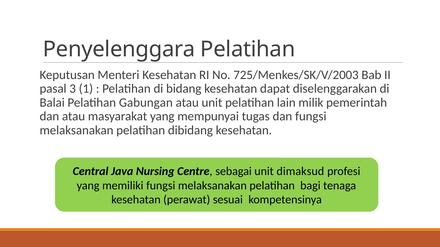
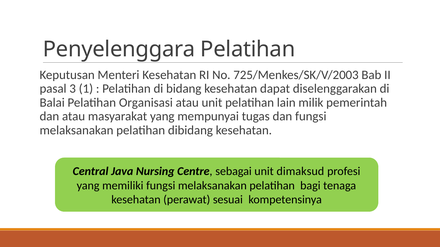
Gabungan: Gabungan -> Organisasi (146, 103)
